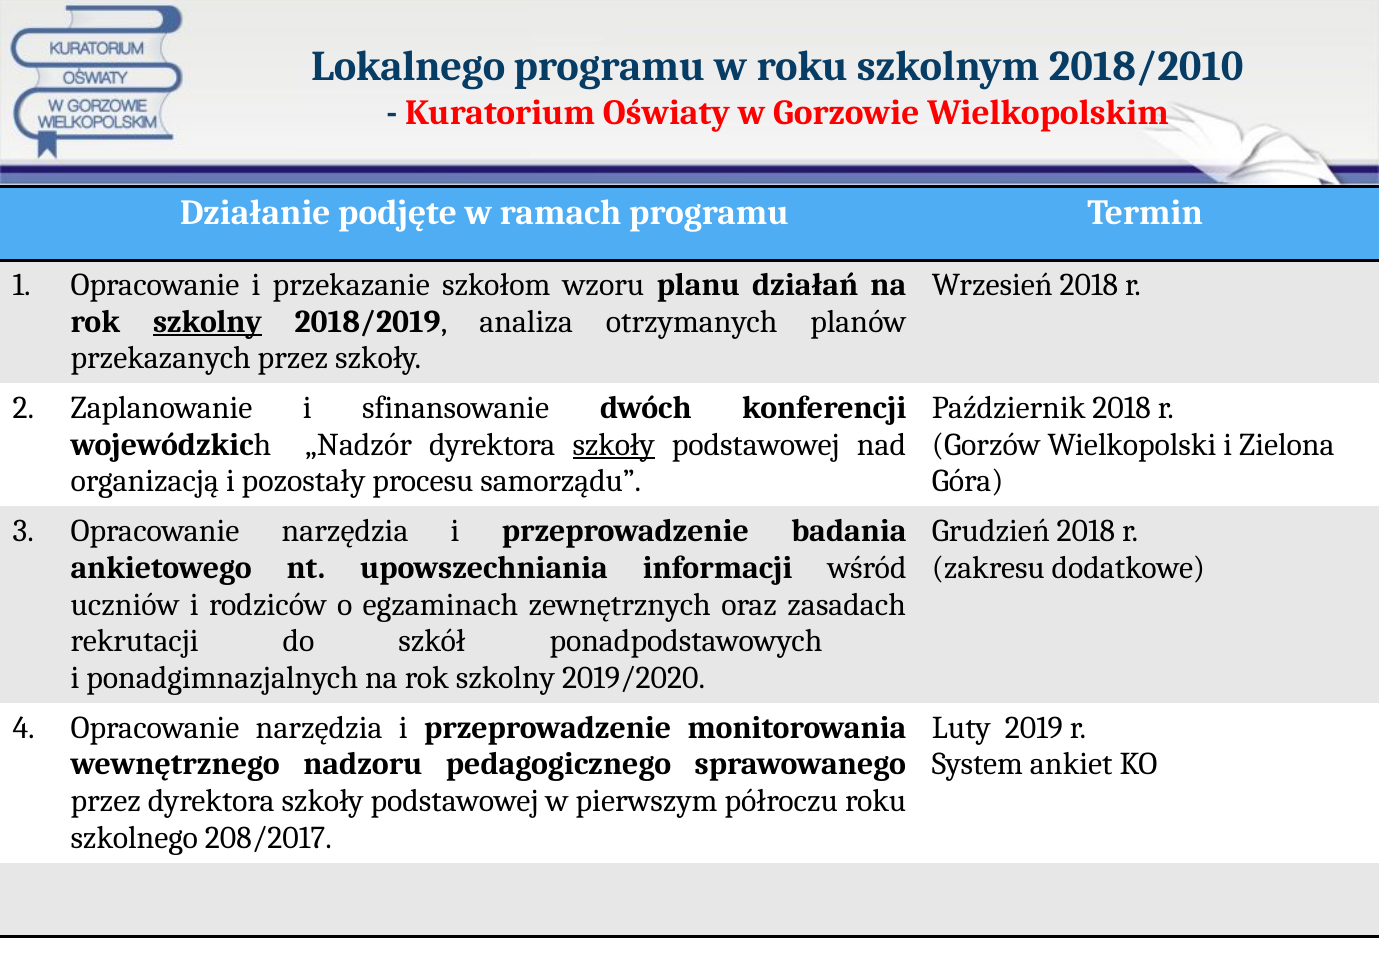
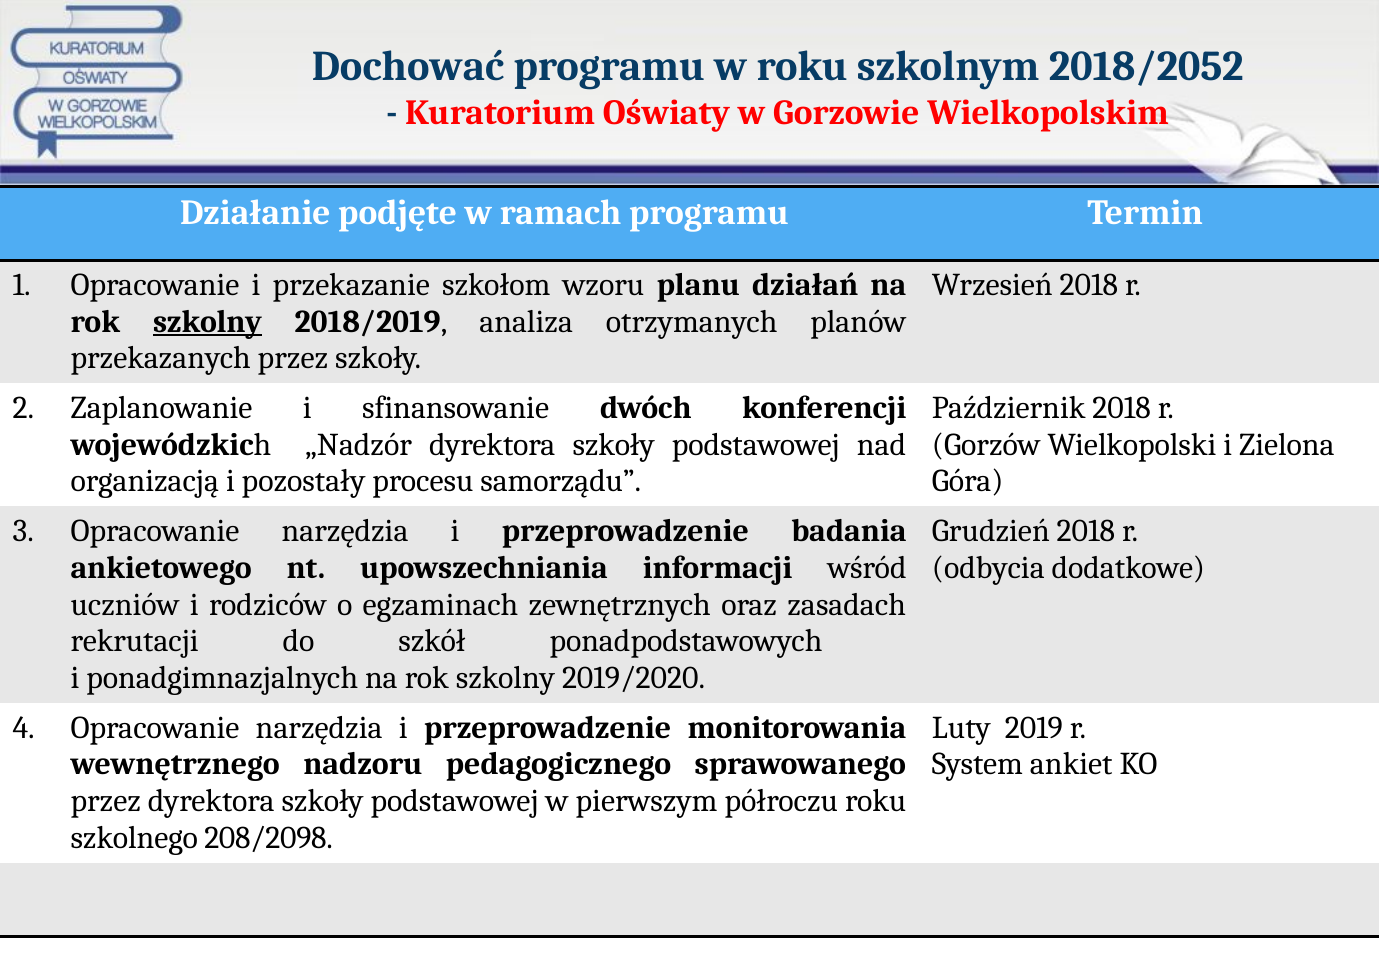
Lokalnego: Lokalnego -> Dochować (408, 66)
2018/2010: 2018/2010 -> 2018/2052 (1146, 66)
szkoły underline: present -> none (614, 445)
zakresu: zakresu -> odbycia (988, 568)
208/2017: 208/2017 -> 208/2098 (269, 837)
